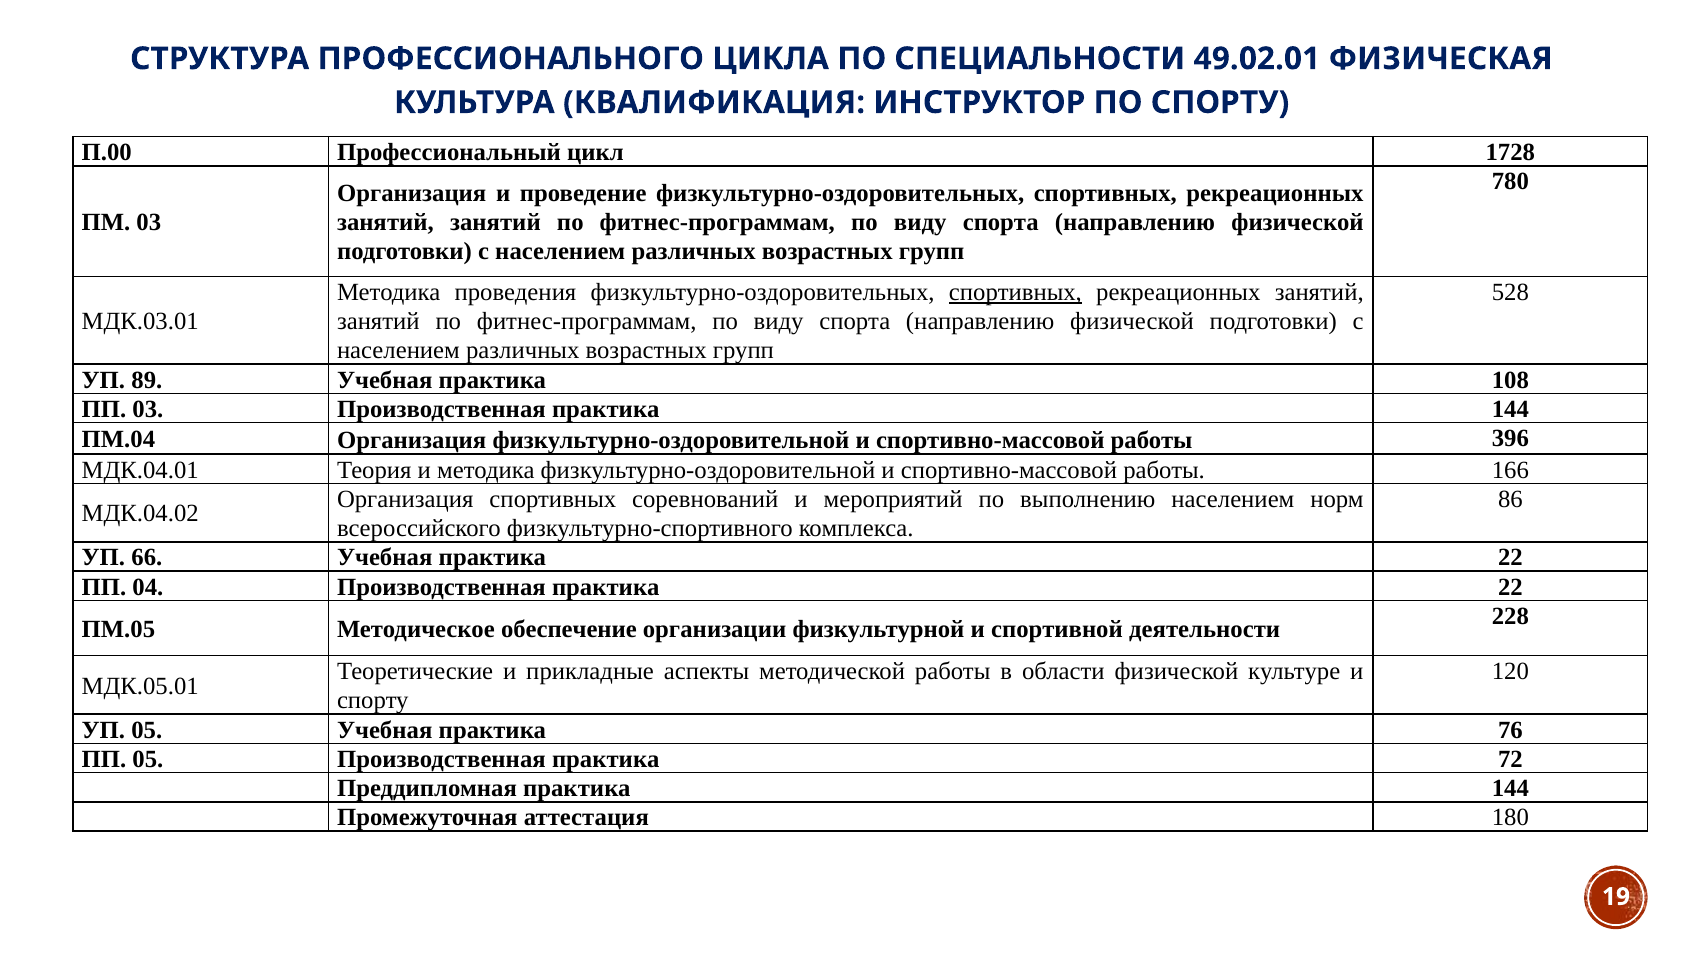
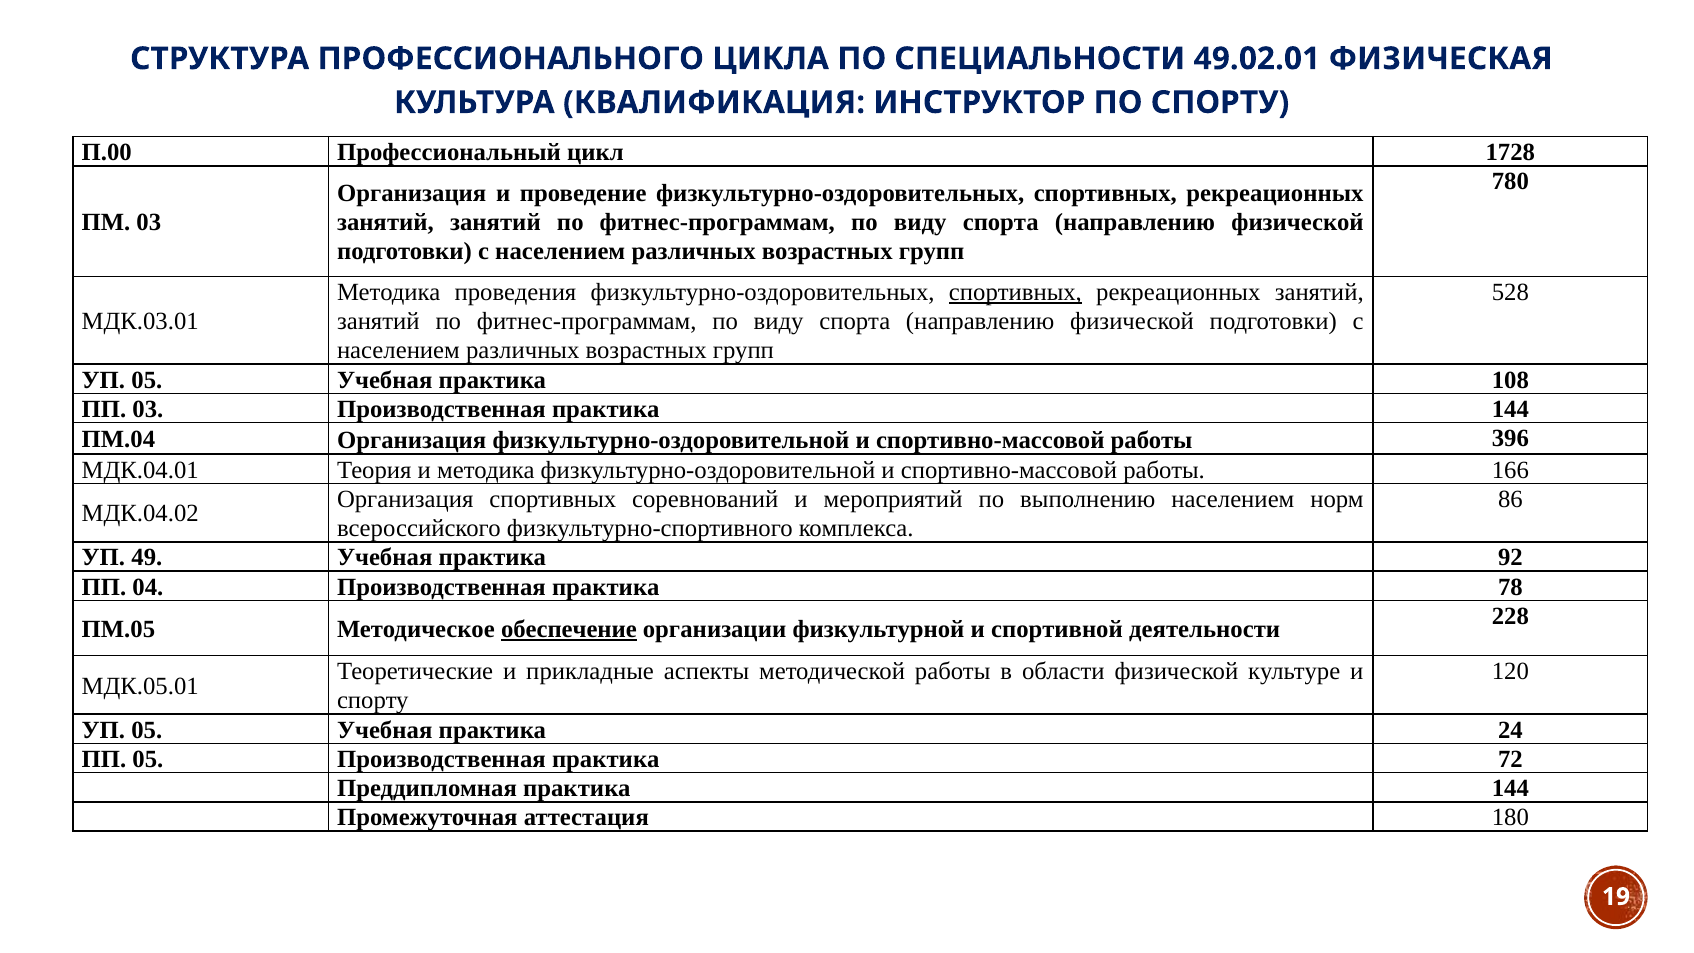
89: 89 -> 05 (147, 380)
66: 66 -> 49 (147, 558)
Учебная практика 22: 22 -> 92 (1510, 558)
Производственная практика 22: 22 -> 78 (1510, 587)
обеспечение underline: none -> present (569, 629)
76: 76 -> 24 (1510, 730)
